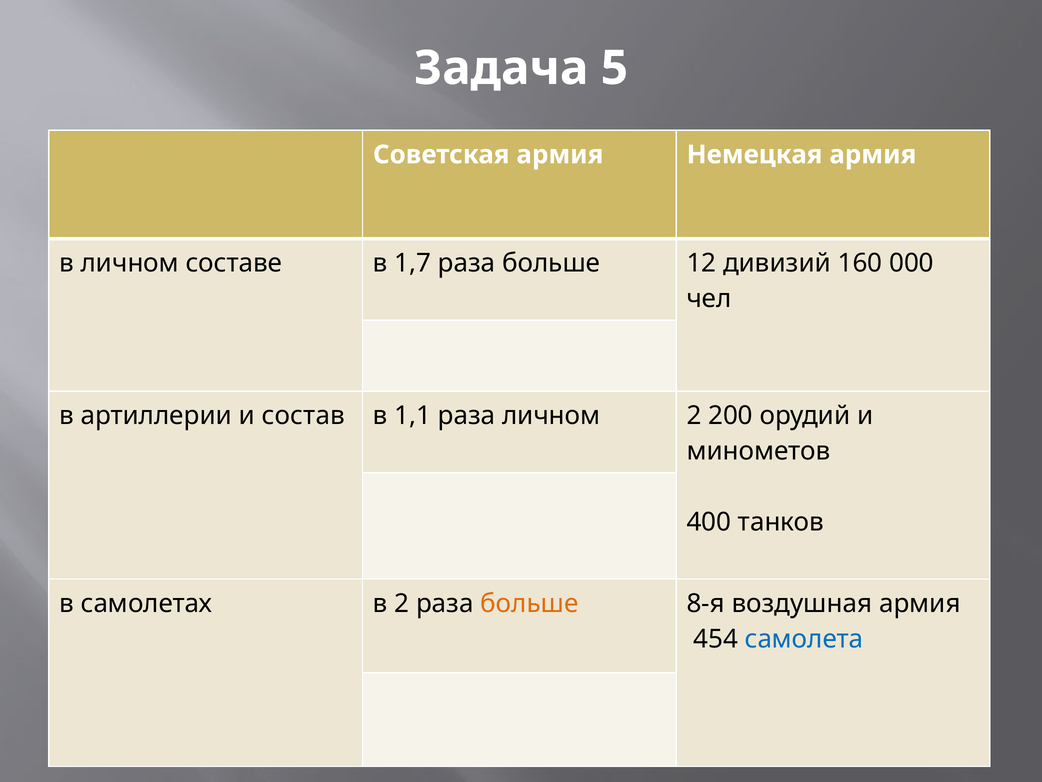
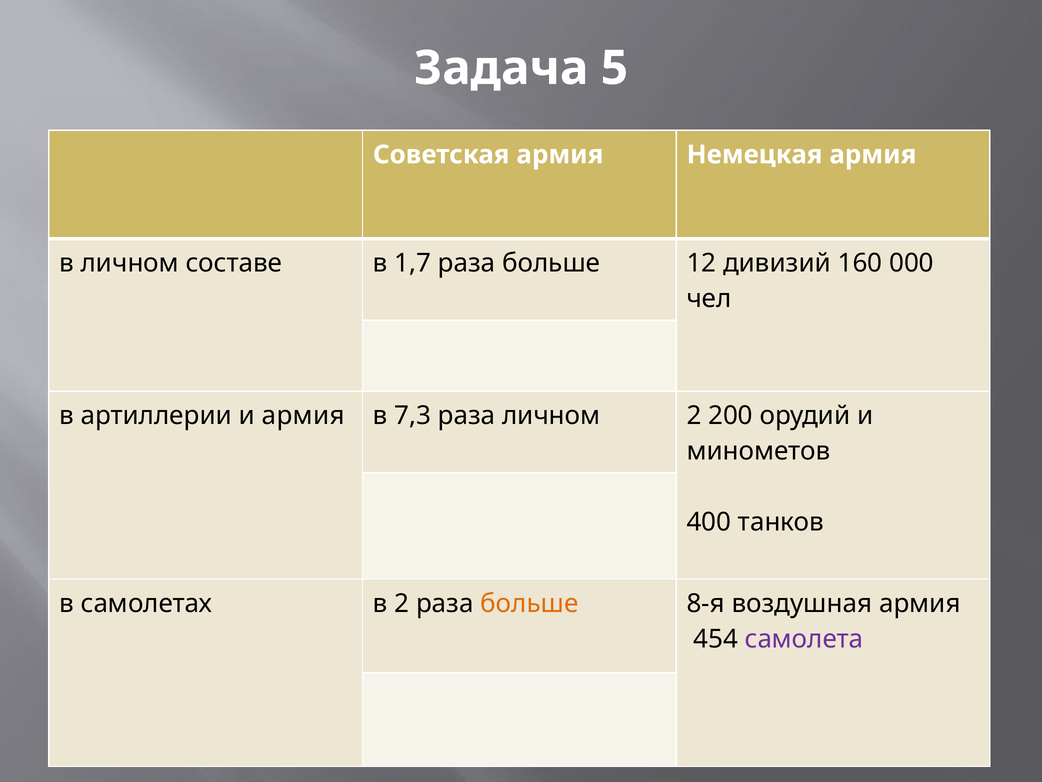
и состав: состав -> армия (303, 415)
1,1: 1,1 -> 7,3 (413, 415)
самолета colour: blue -> purple (804, 639)
